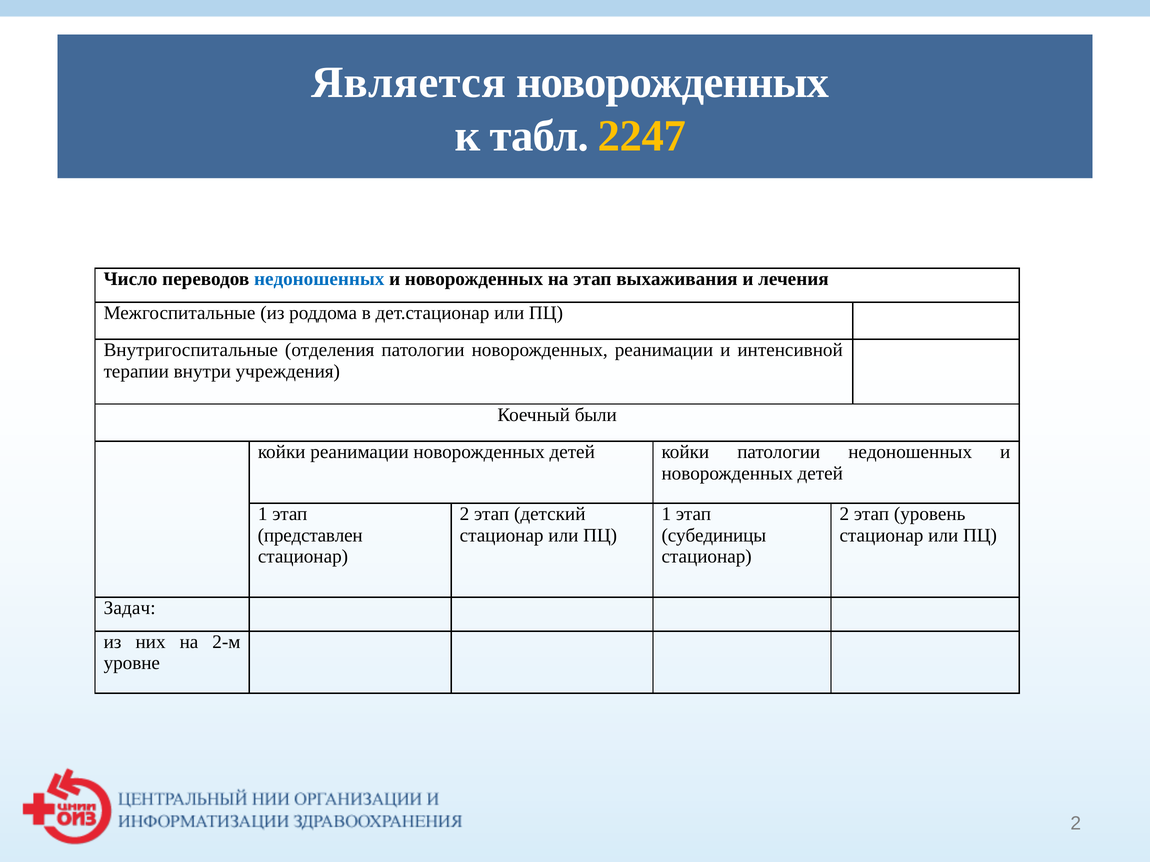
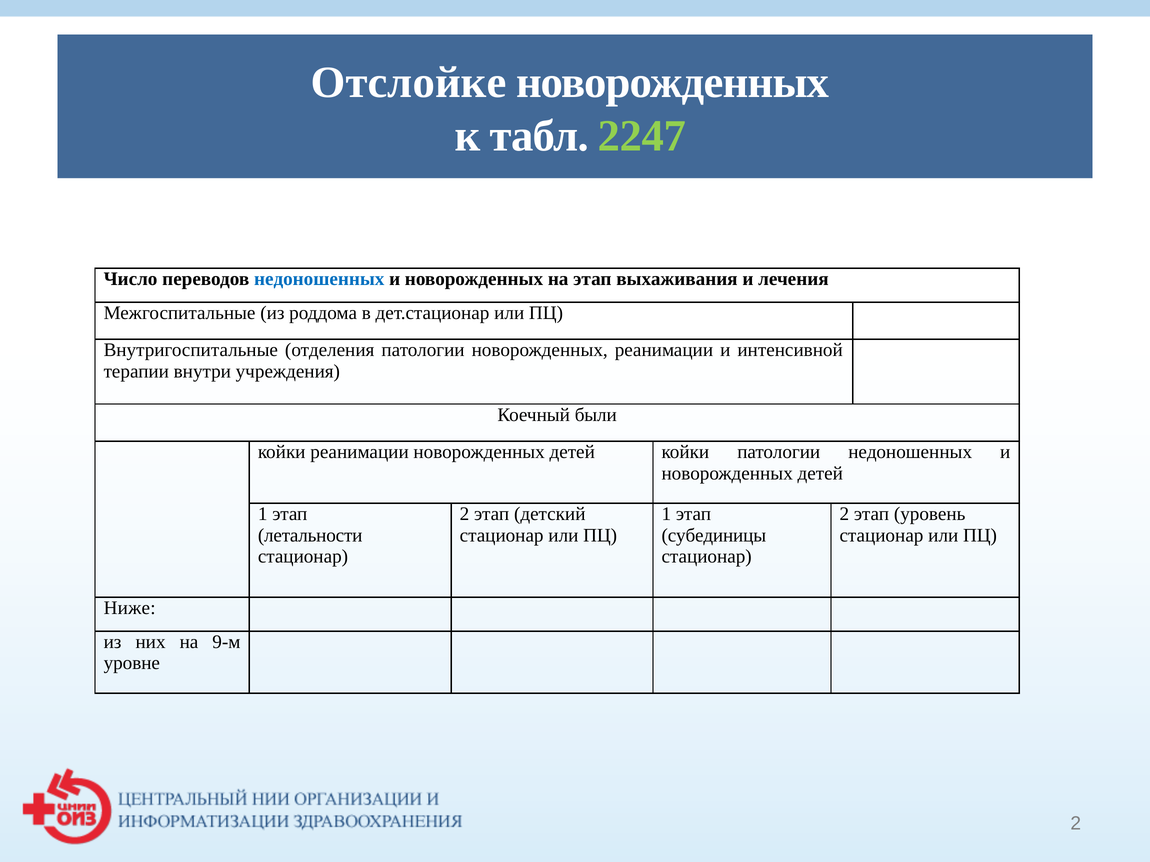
Является: Является -> Отслойке (409, 83)
2247 colour: yellow -> light green (642, 136)
представлен: представлен -> летальности (310, 536)
Задач: Задач -> Ниже (130, 608)
2-м: 2-м -> 9-м (226, 642)
